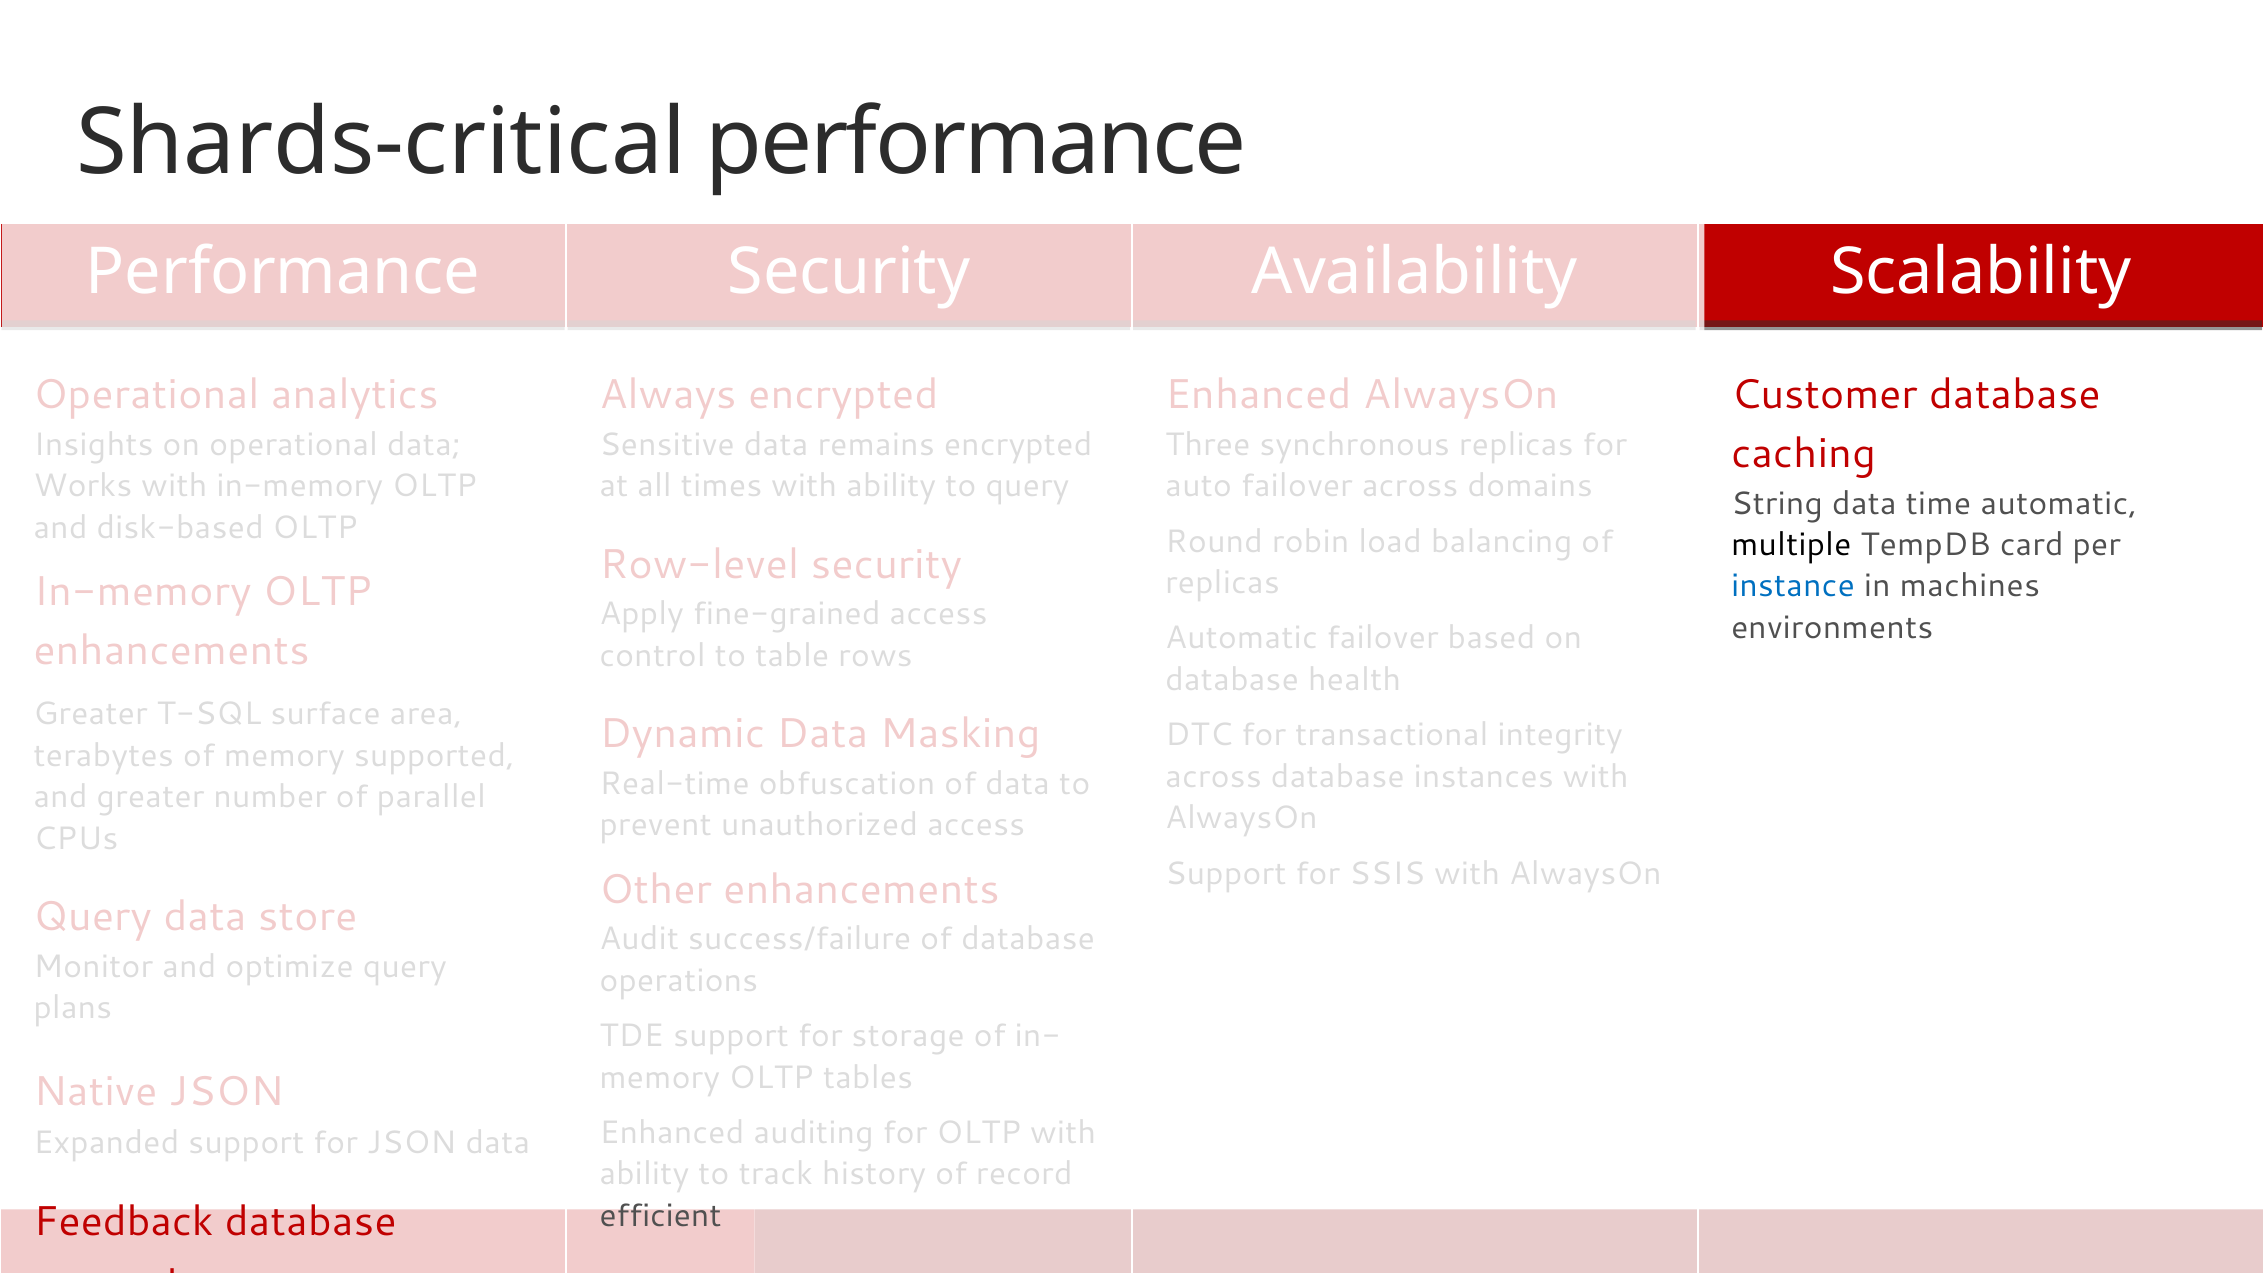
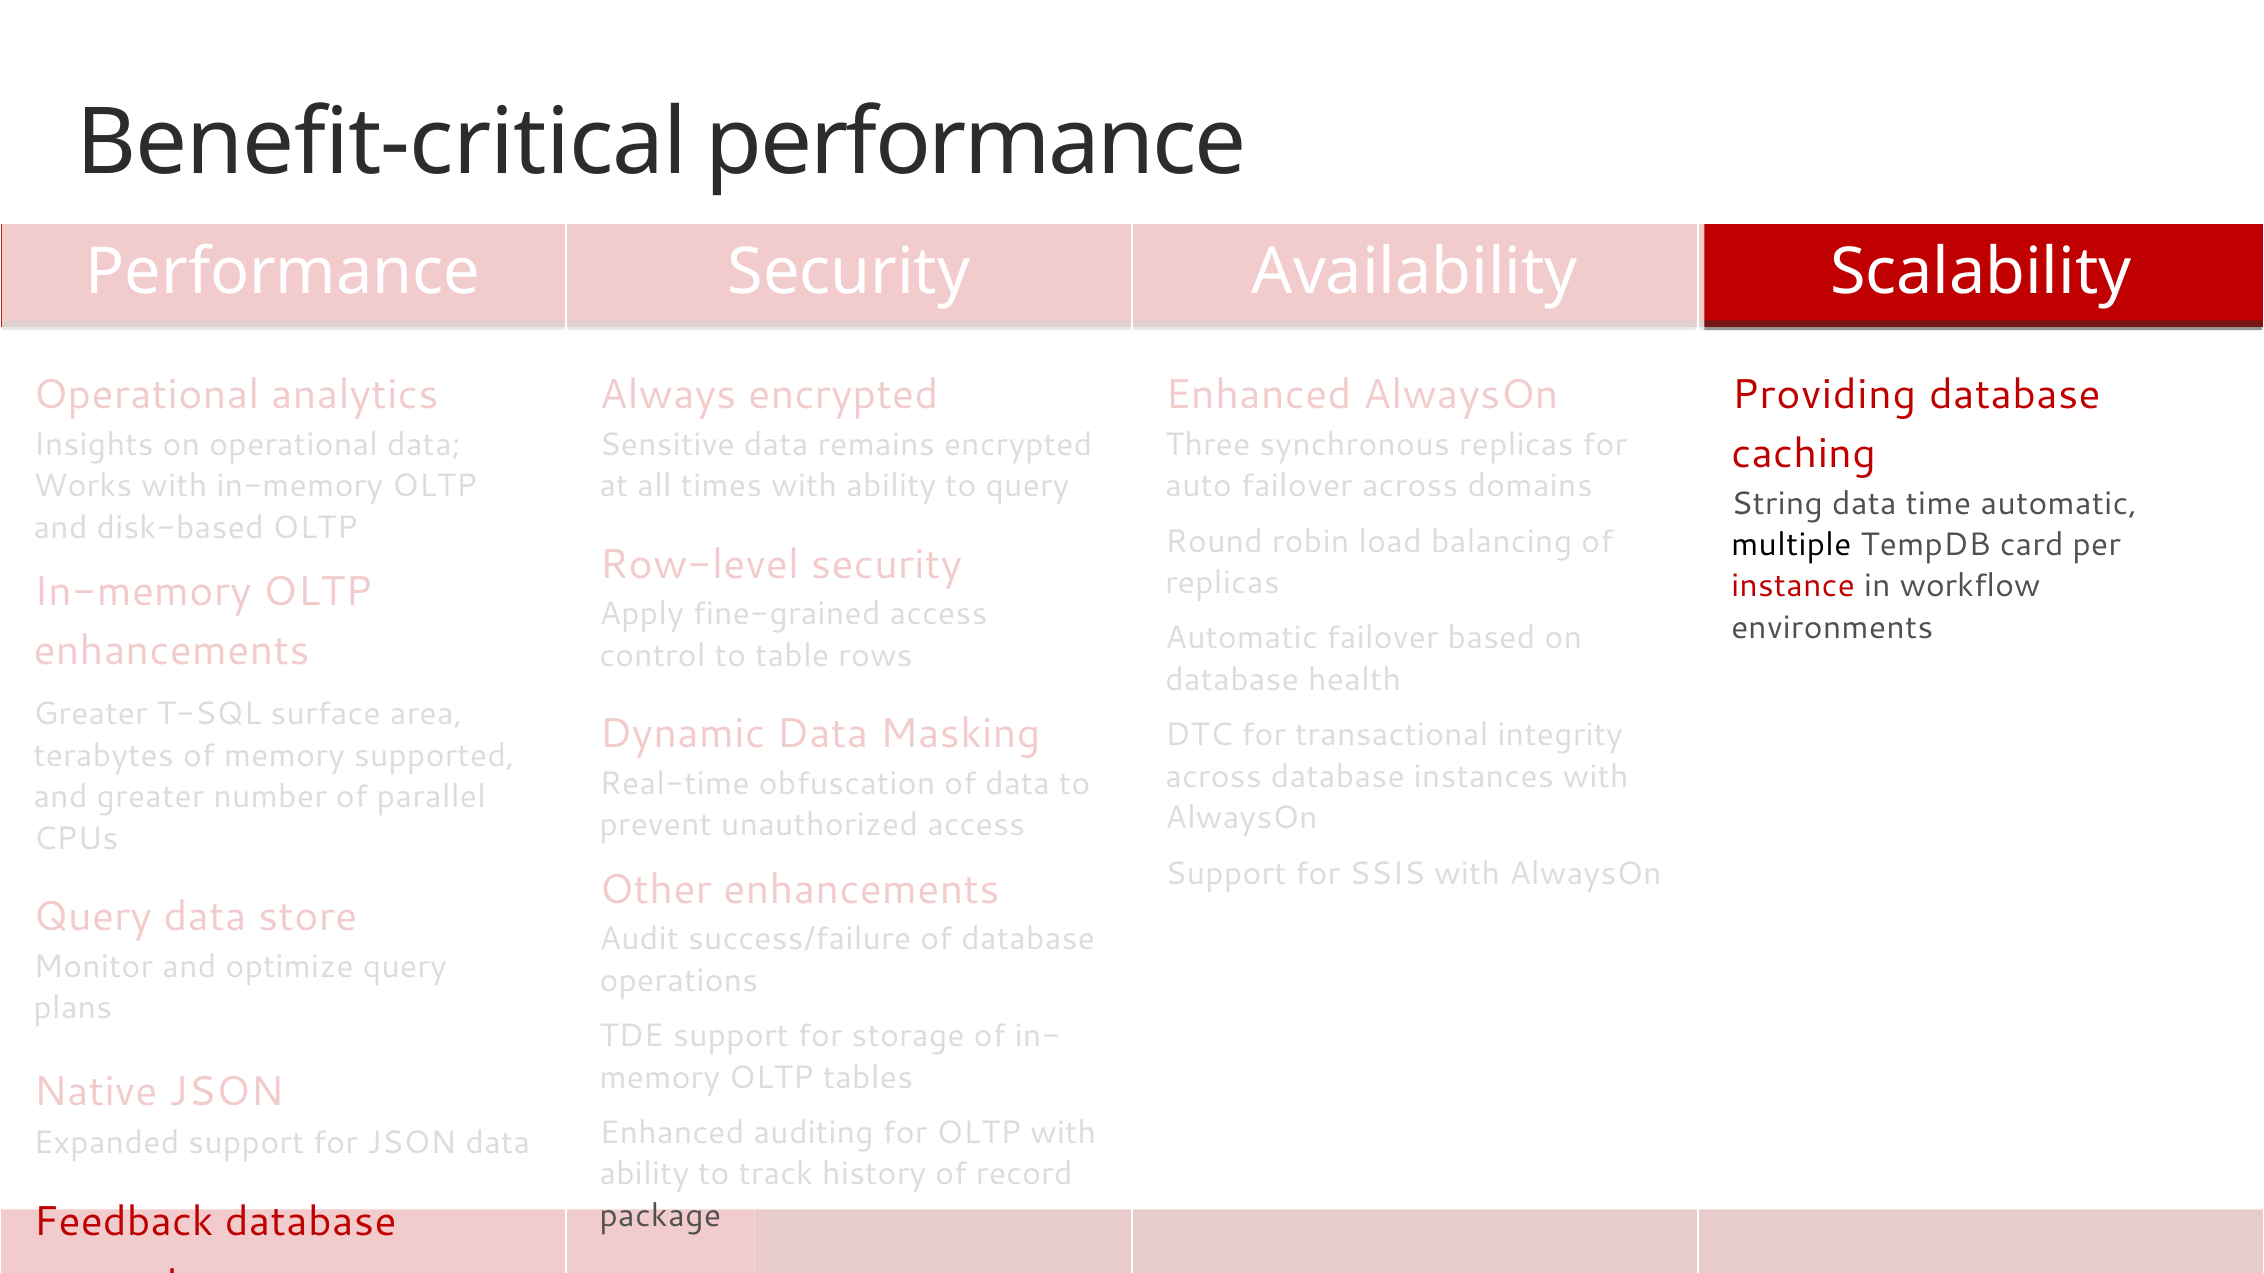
Shards-critical: Shards-critical -> Benefit-critical (382, 143)
Customer: Customer -> Providing (1824, 395)
instance colour: blue -> red (1793, 586)
machines: machines -> workflow (1970, 586)
efficient: efficient -> package (660, 1216)
